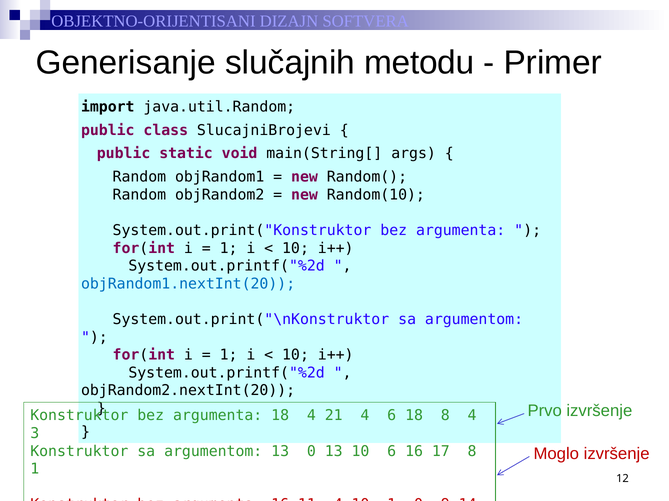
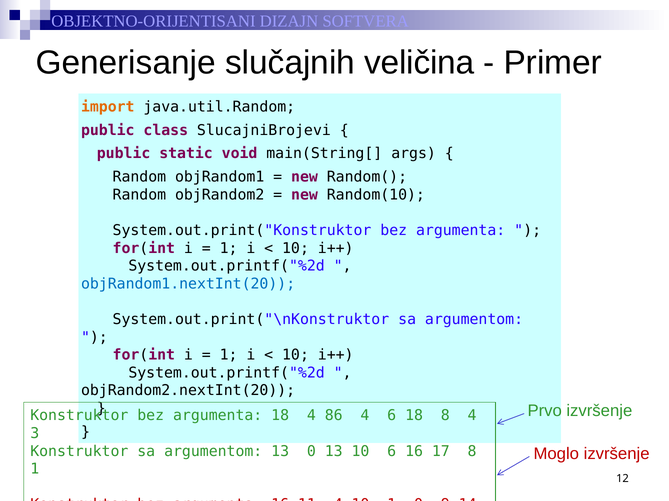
metodu: metodu -> veličina (419, 63)
import colour: black -> orange (108, 107)
21: 21 -> 86 (334, 416)
